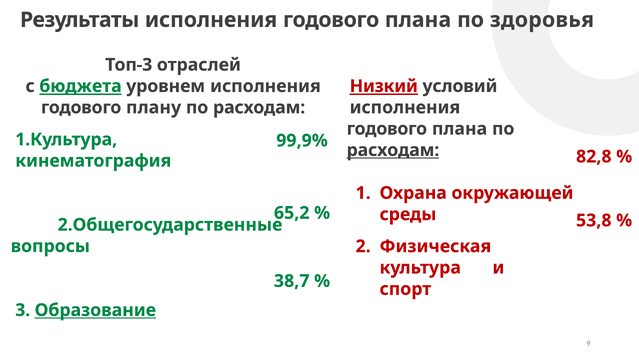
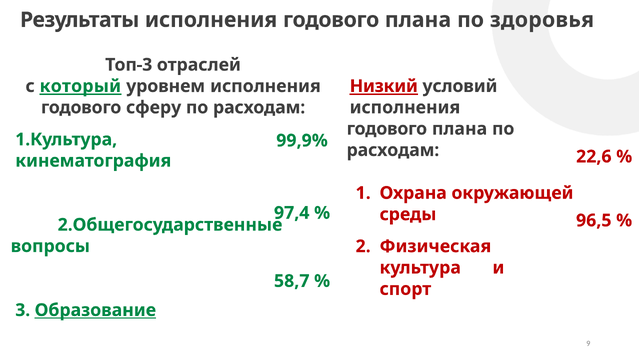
бюджета: бюджета -> который (80, 86)
плану: плану -> сферу (154, 107)
расходам underline: present -> none (393, 150)
82,8: 82,8 -> 22,6 (594, 156)
65,2: 65,2 -> 97,4 (292, 213)
53,8: 53,8 -> 96,5 (594, 220)
38,7: 38,7 -> 58,7 (292, 281)
